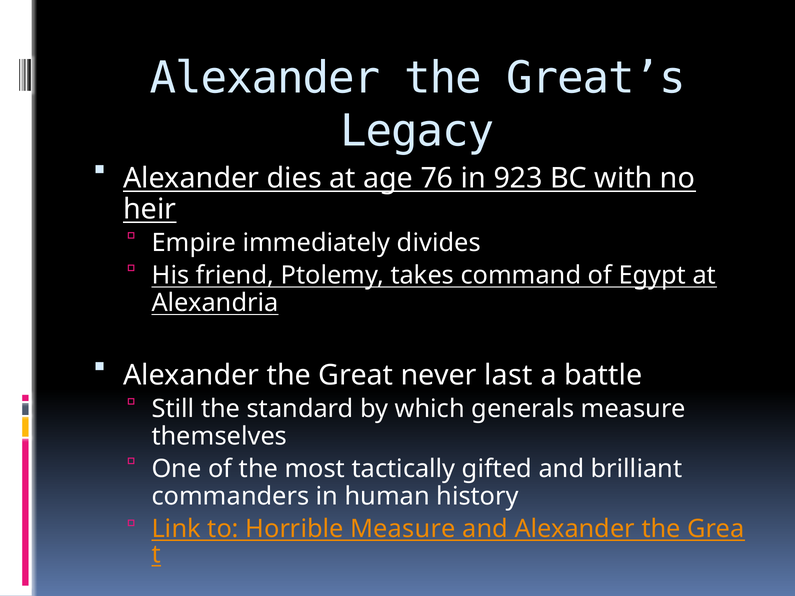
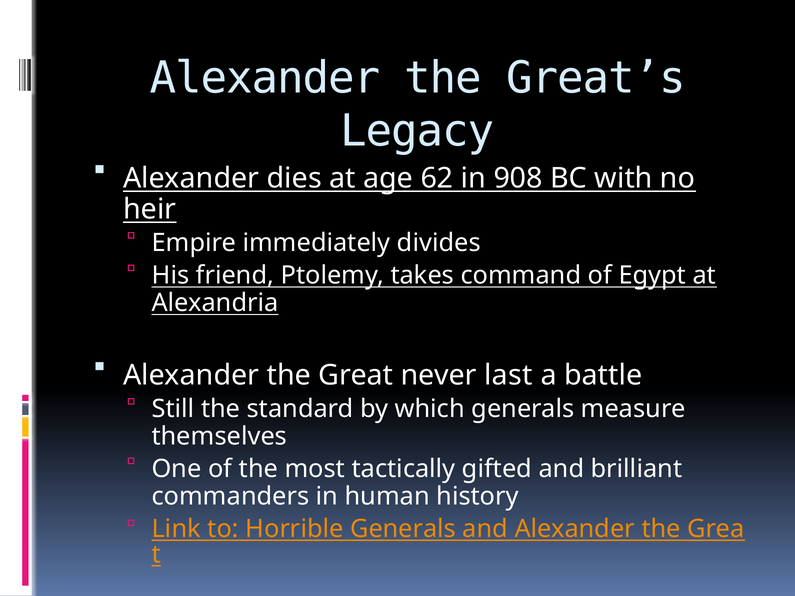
76: 76 -> 62 (437, 178)
923: 923 -> 908 (518, 178)
Horrible Measure: Measure -> Generals (403, 529)
